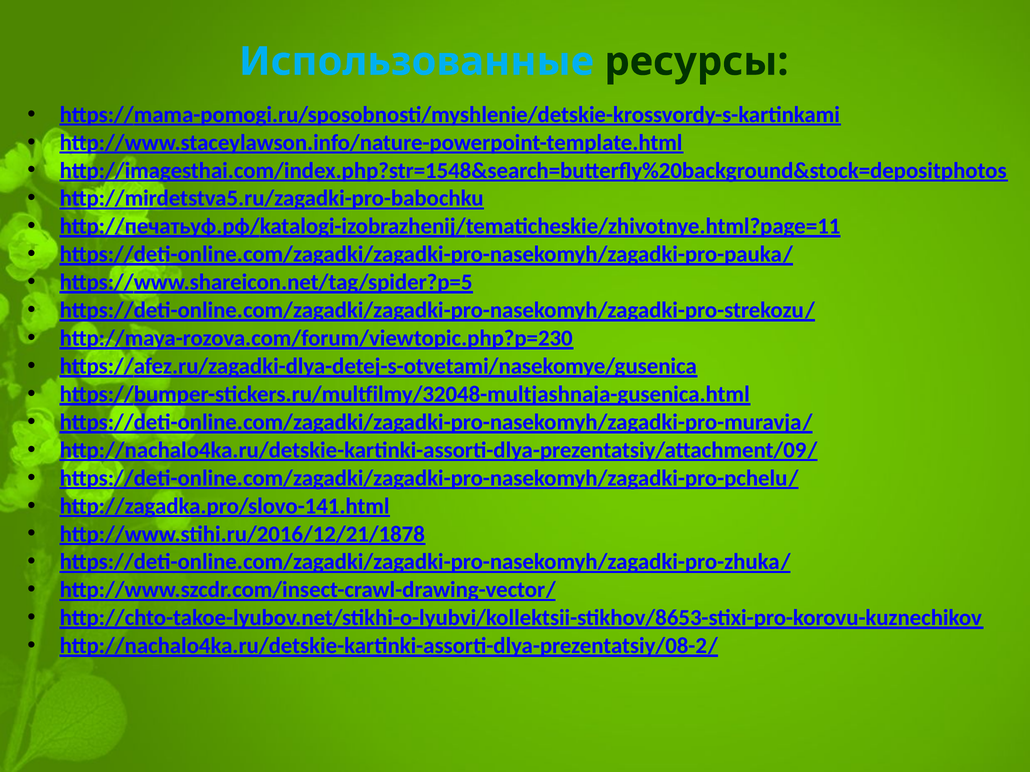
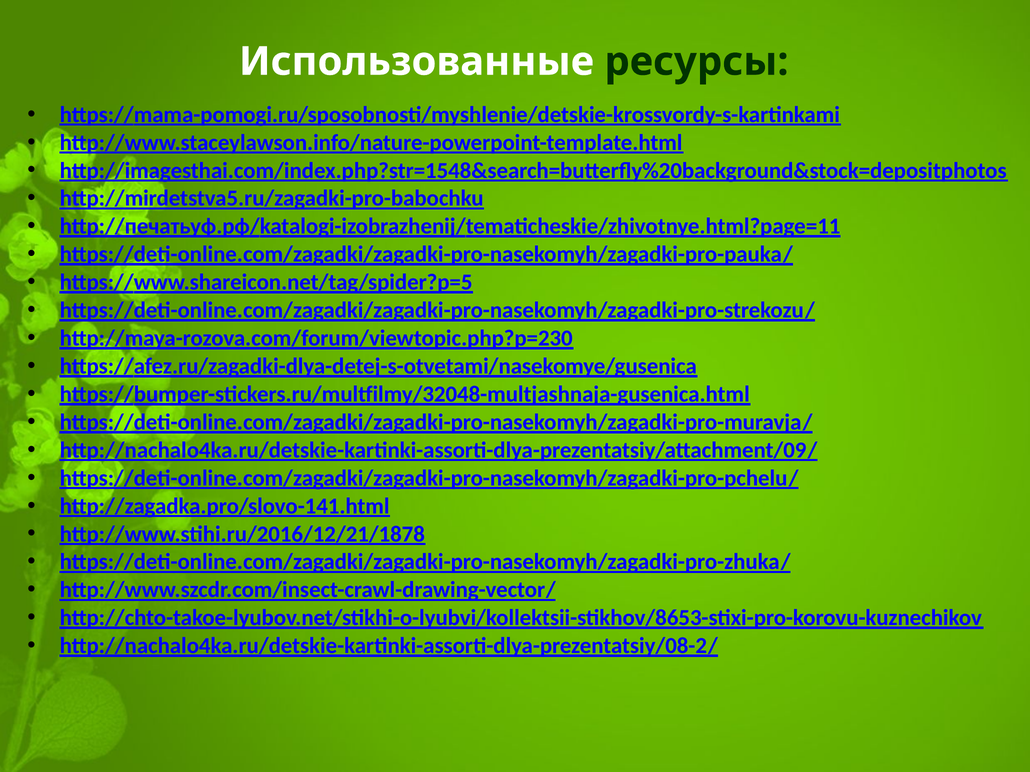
Использованные colour: light blue -> white (417, 62)
